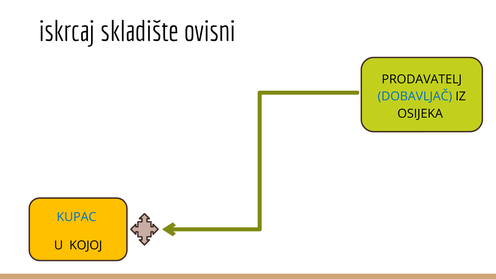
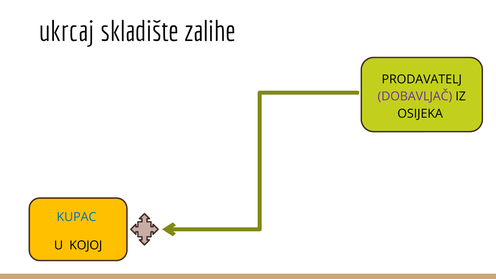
iskrcaj: iskrcaj -> ukrcaj (67, 31)
ovisni: ovisni -> zalihe (210, 31)
DOBAVLJAČ colour: blue -> purple (415, 97)
